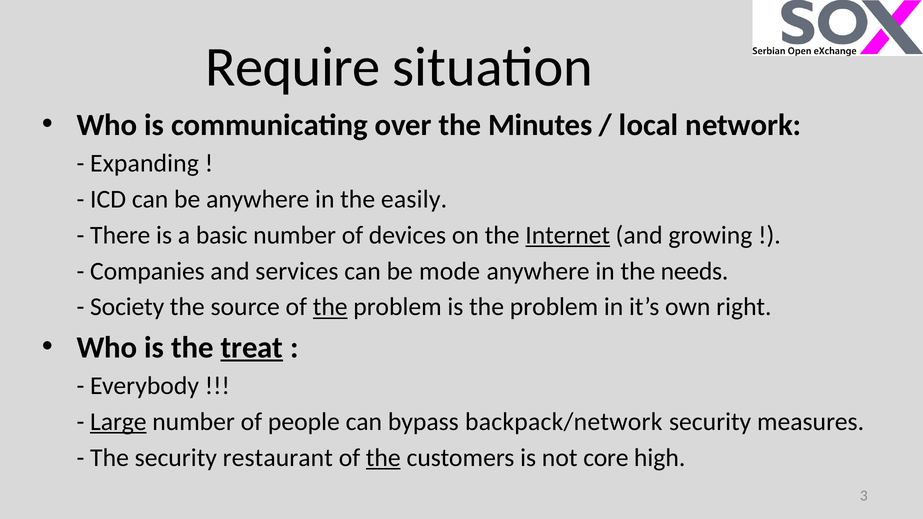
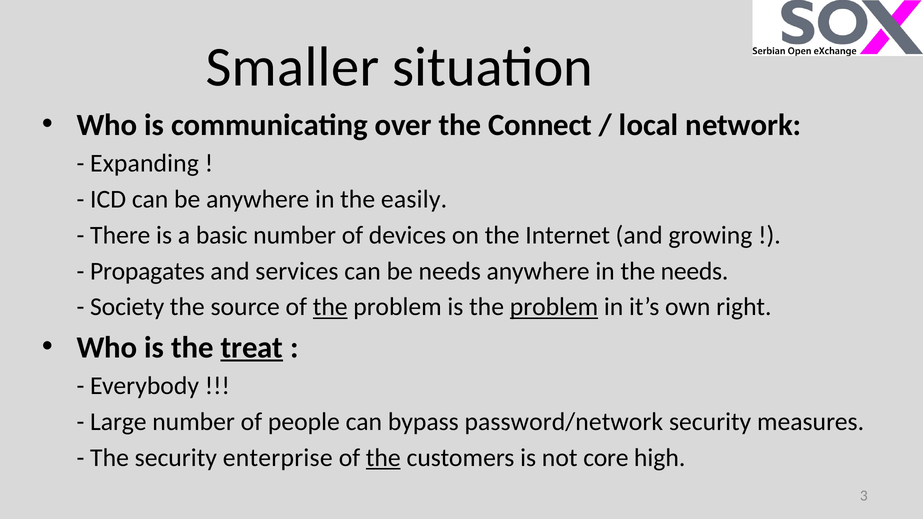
Require: Require -> Smaller (292, 67)
Minutes: Minutes -> Connect (540, 125)
Internet underline: present -> none (568, 235)
Companies: Companies -> Propagates (147, 271)
be mode: mode -> needs (450, 271)
problem underline: none -> present (554, 307)
Large underline: present -> none (118, 422)
backpack/network: backpack/network -> password/network (564, 422)
restaurant: restaurant -> enterprise (278, 458)
